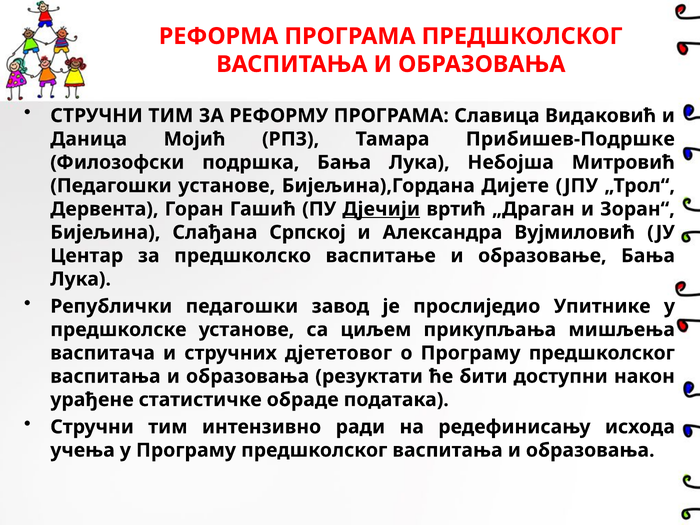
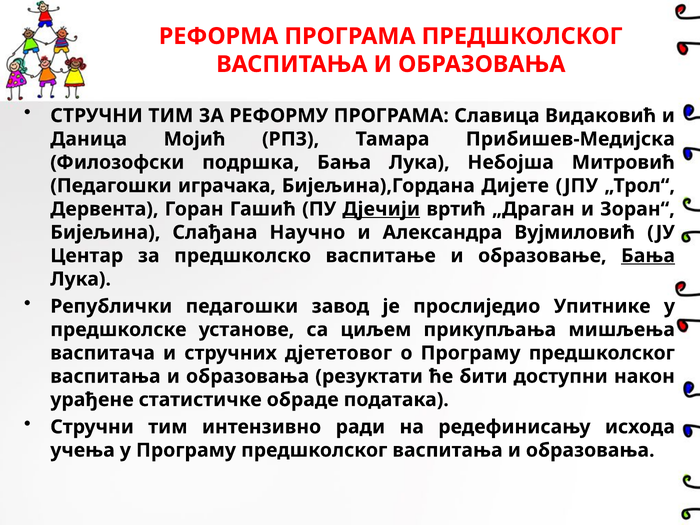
Прибишев-Подршке: Прибишев-Подршке -> Прибишев-Медијска (570, 139)
Педагошки установе: установе -> играчака (227, 186)
Српској: Српској -> Научно (307, 232)
Бања underline: none -> present (648, 256)
